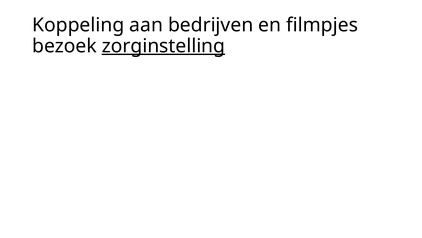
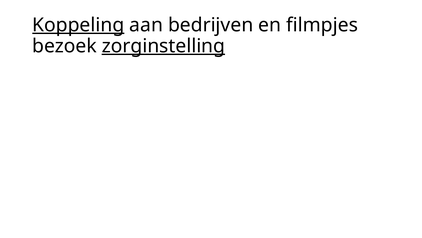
Koppeling underline: none -> present (78, 25)
